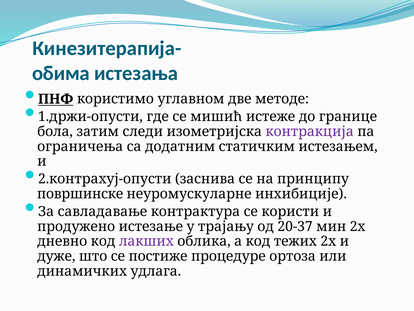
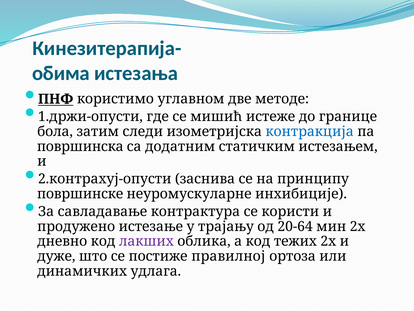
контракција colour: purple -> blue (310, 131)
ограничења: ограничења -> површинска (80, 146)
20-37: 20-37 -> 20-64 (295, 226)
процедуре: процедуре -> правилној (228, 256)
